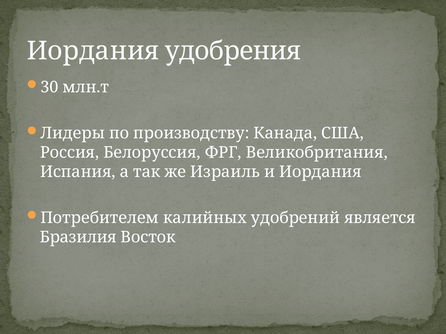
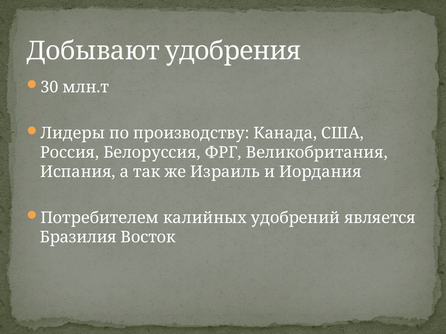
Иордания: Иордания -> Добывают (93, 51)
